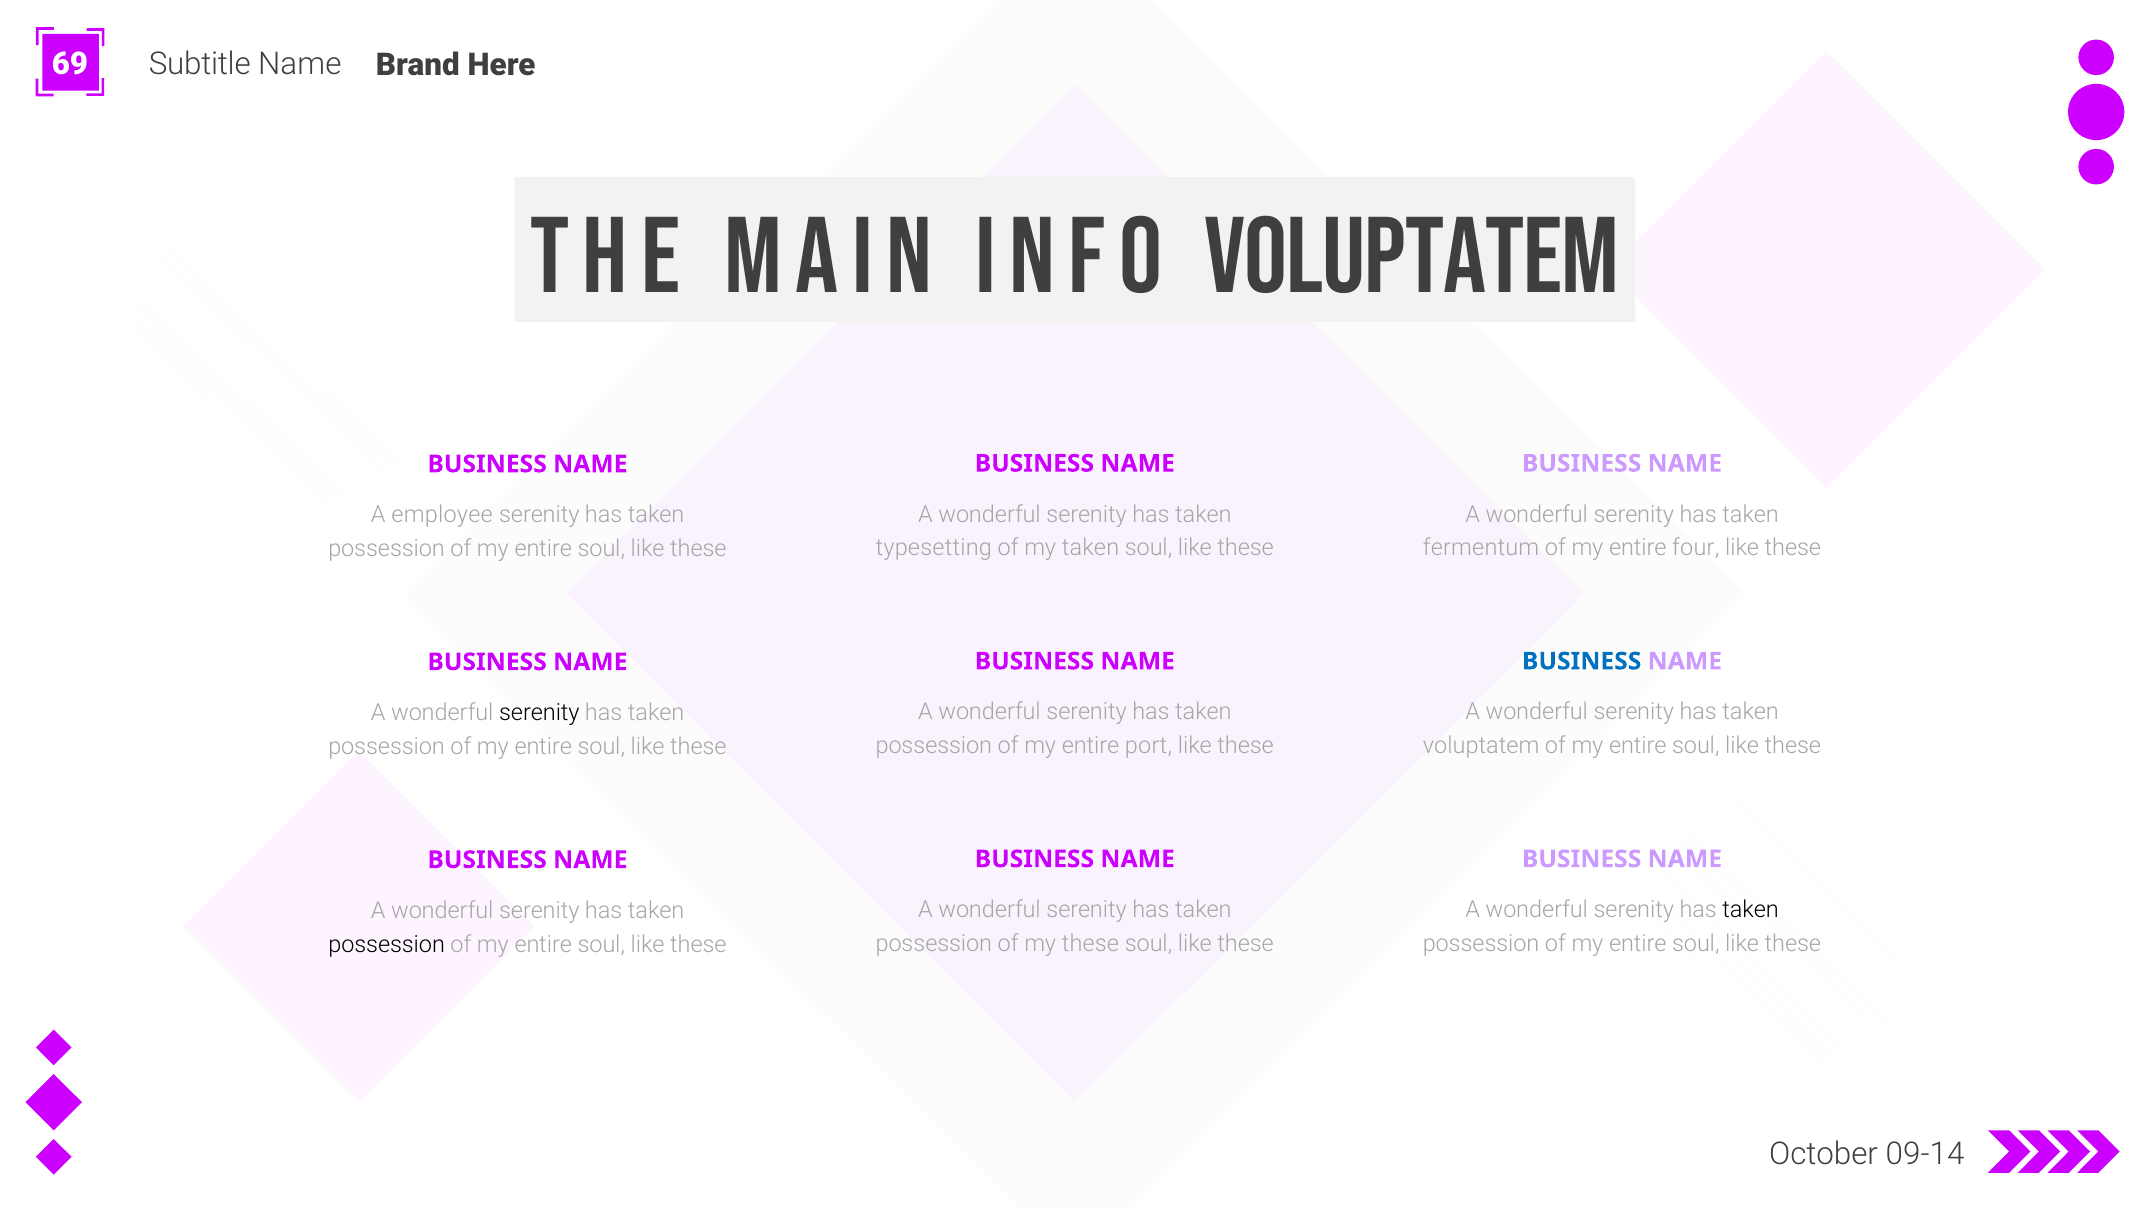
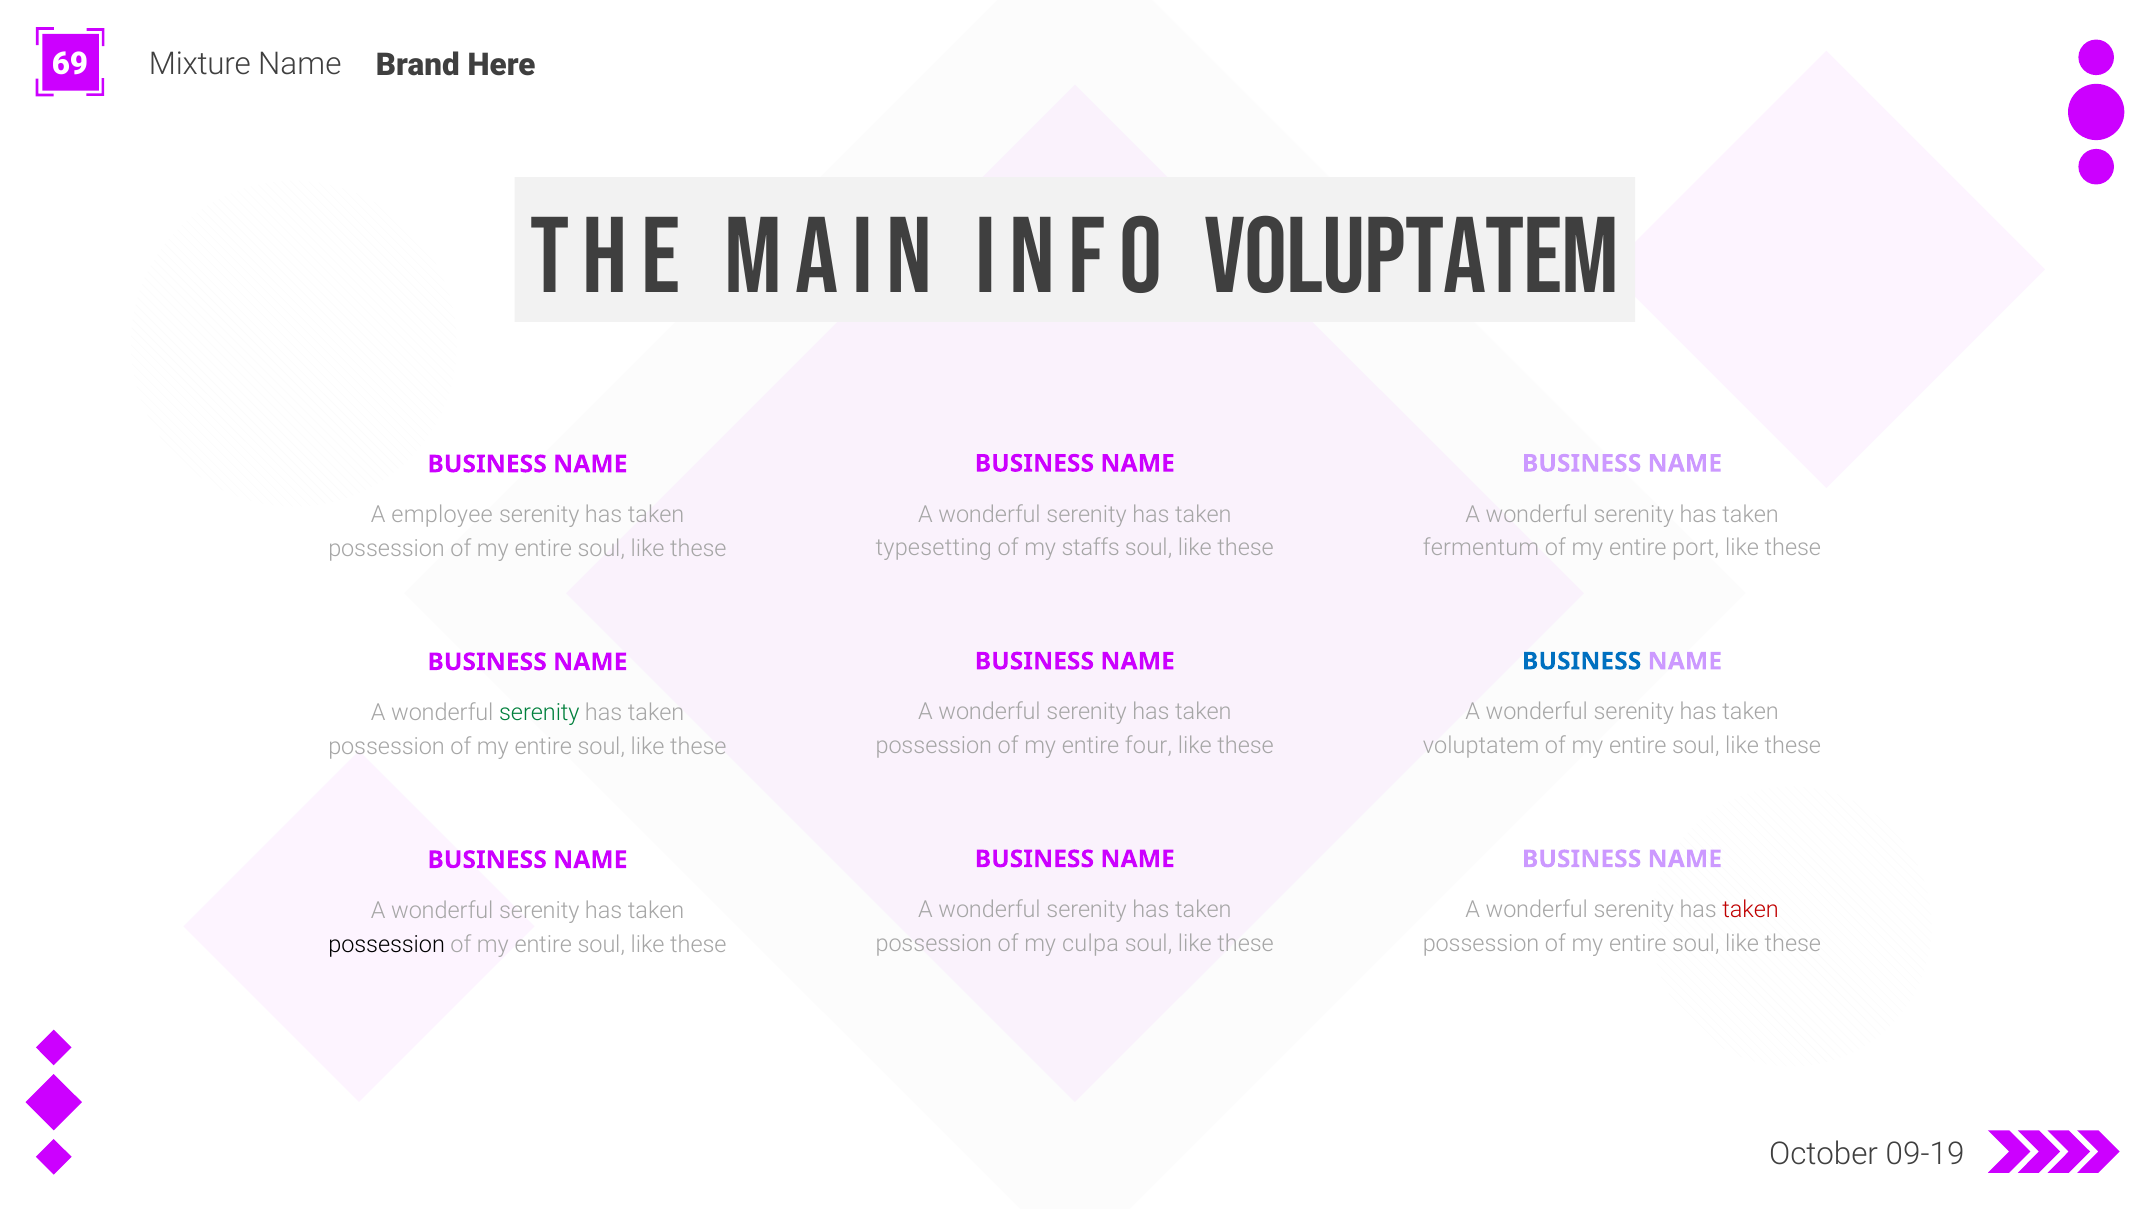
Subtitle: Subtitle -> Mixture (200, 65)
my taken: taken -> staffs (1091, 548)
four: four -> port (1696, 548)
serenity colour: black -> green (539, 713)
port: port -> four (1148, 746)
taken colour: black -> red (1751, 910)
my these: these -> culpa (1090, 944)
09-14: 09-14 -> 09-19 (1925, 1154)
